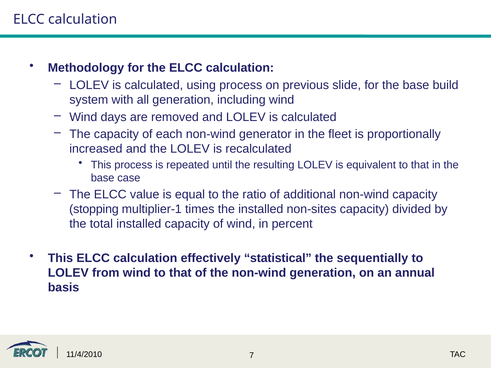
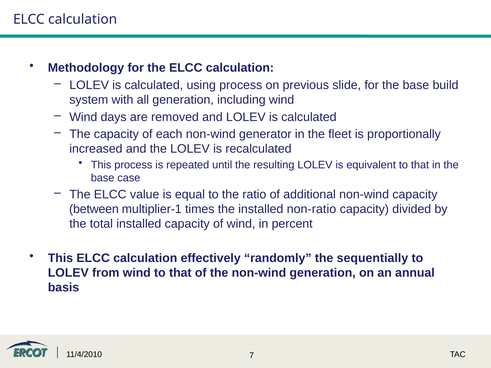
stopping: stopping -> between (94, 209)
non-sites: non-sites -> non-ratio (311, 209)
statistical: statistical -> randomly (278, 258)
